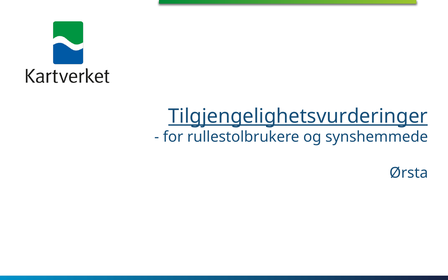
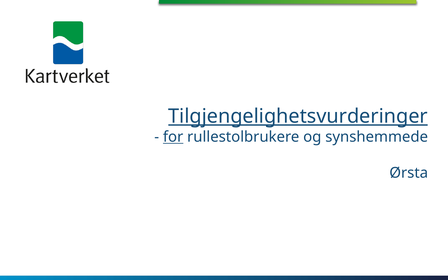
for underline: none -> present (173, 137)
